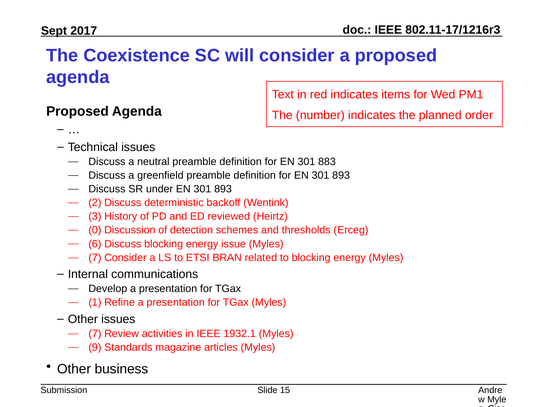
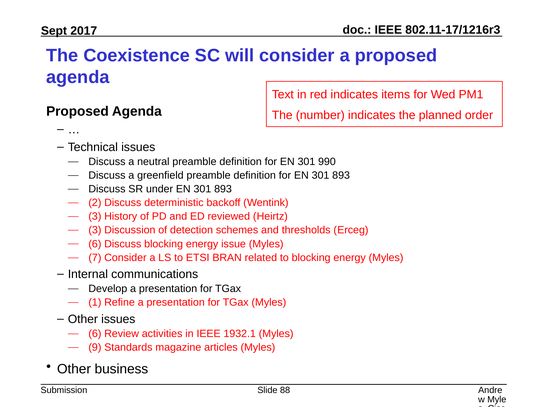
883: 883 -> 990 (327, 162)
0: 0 -> 3 (95, 230)
7: 7 -> 6 (95, 334)
15: 15 -> 88 (285, 391)
